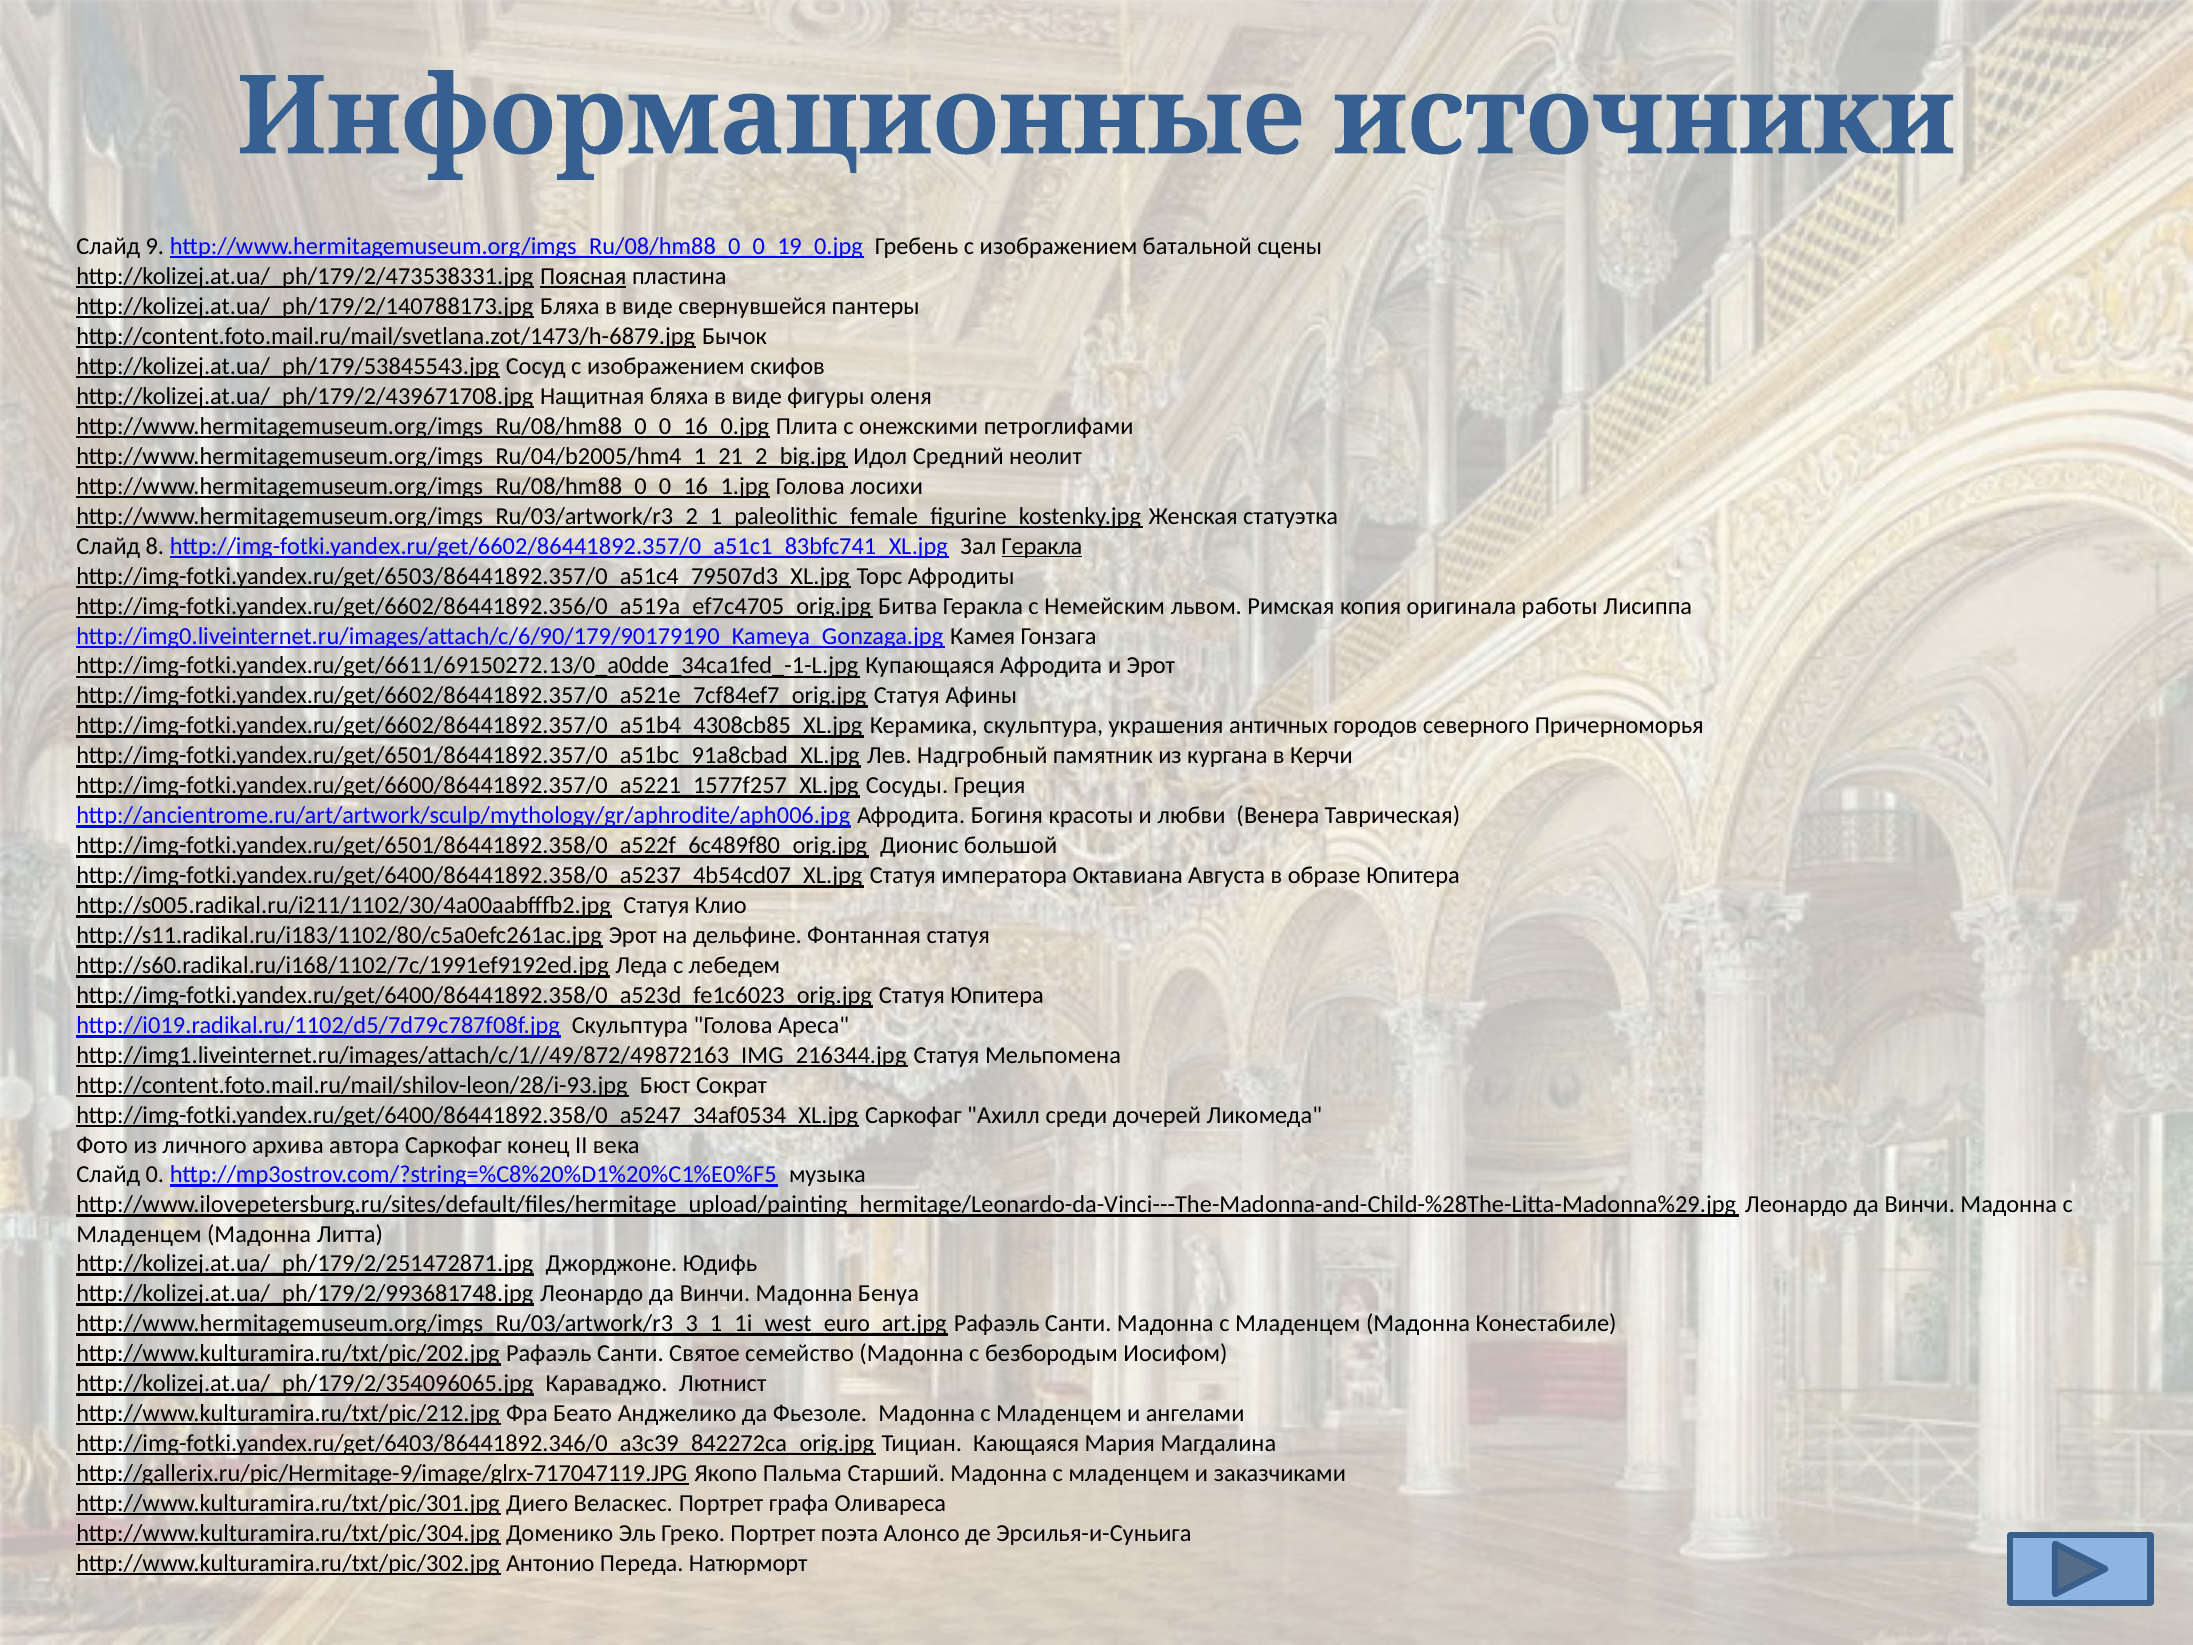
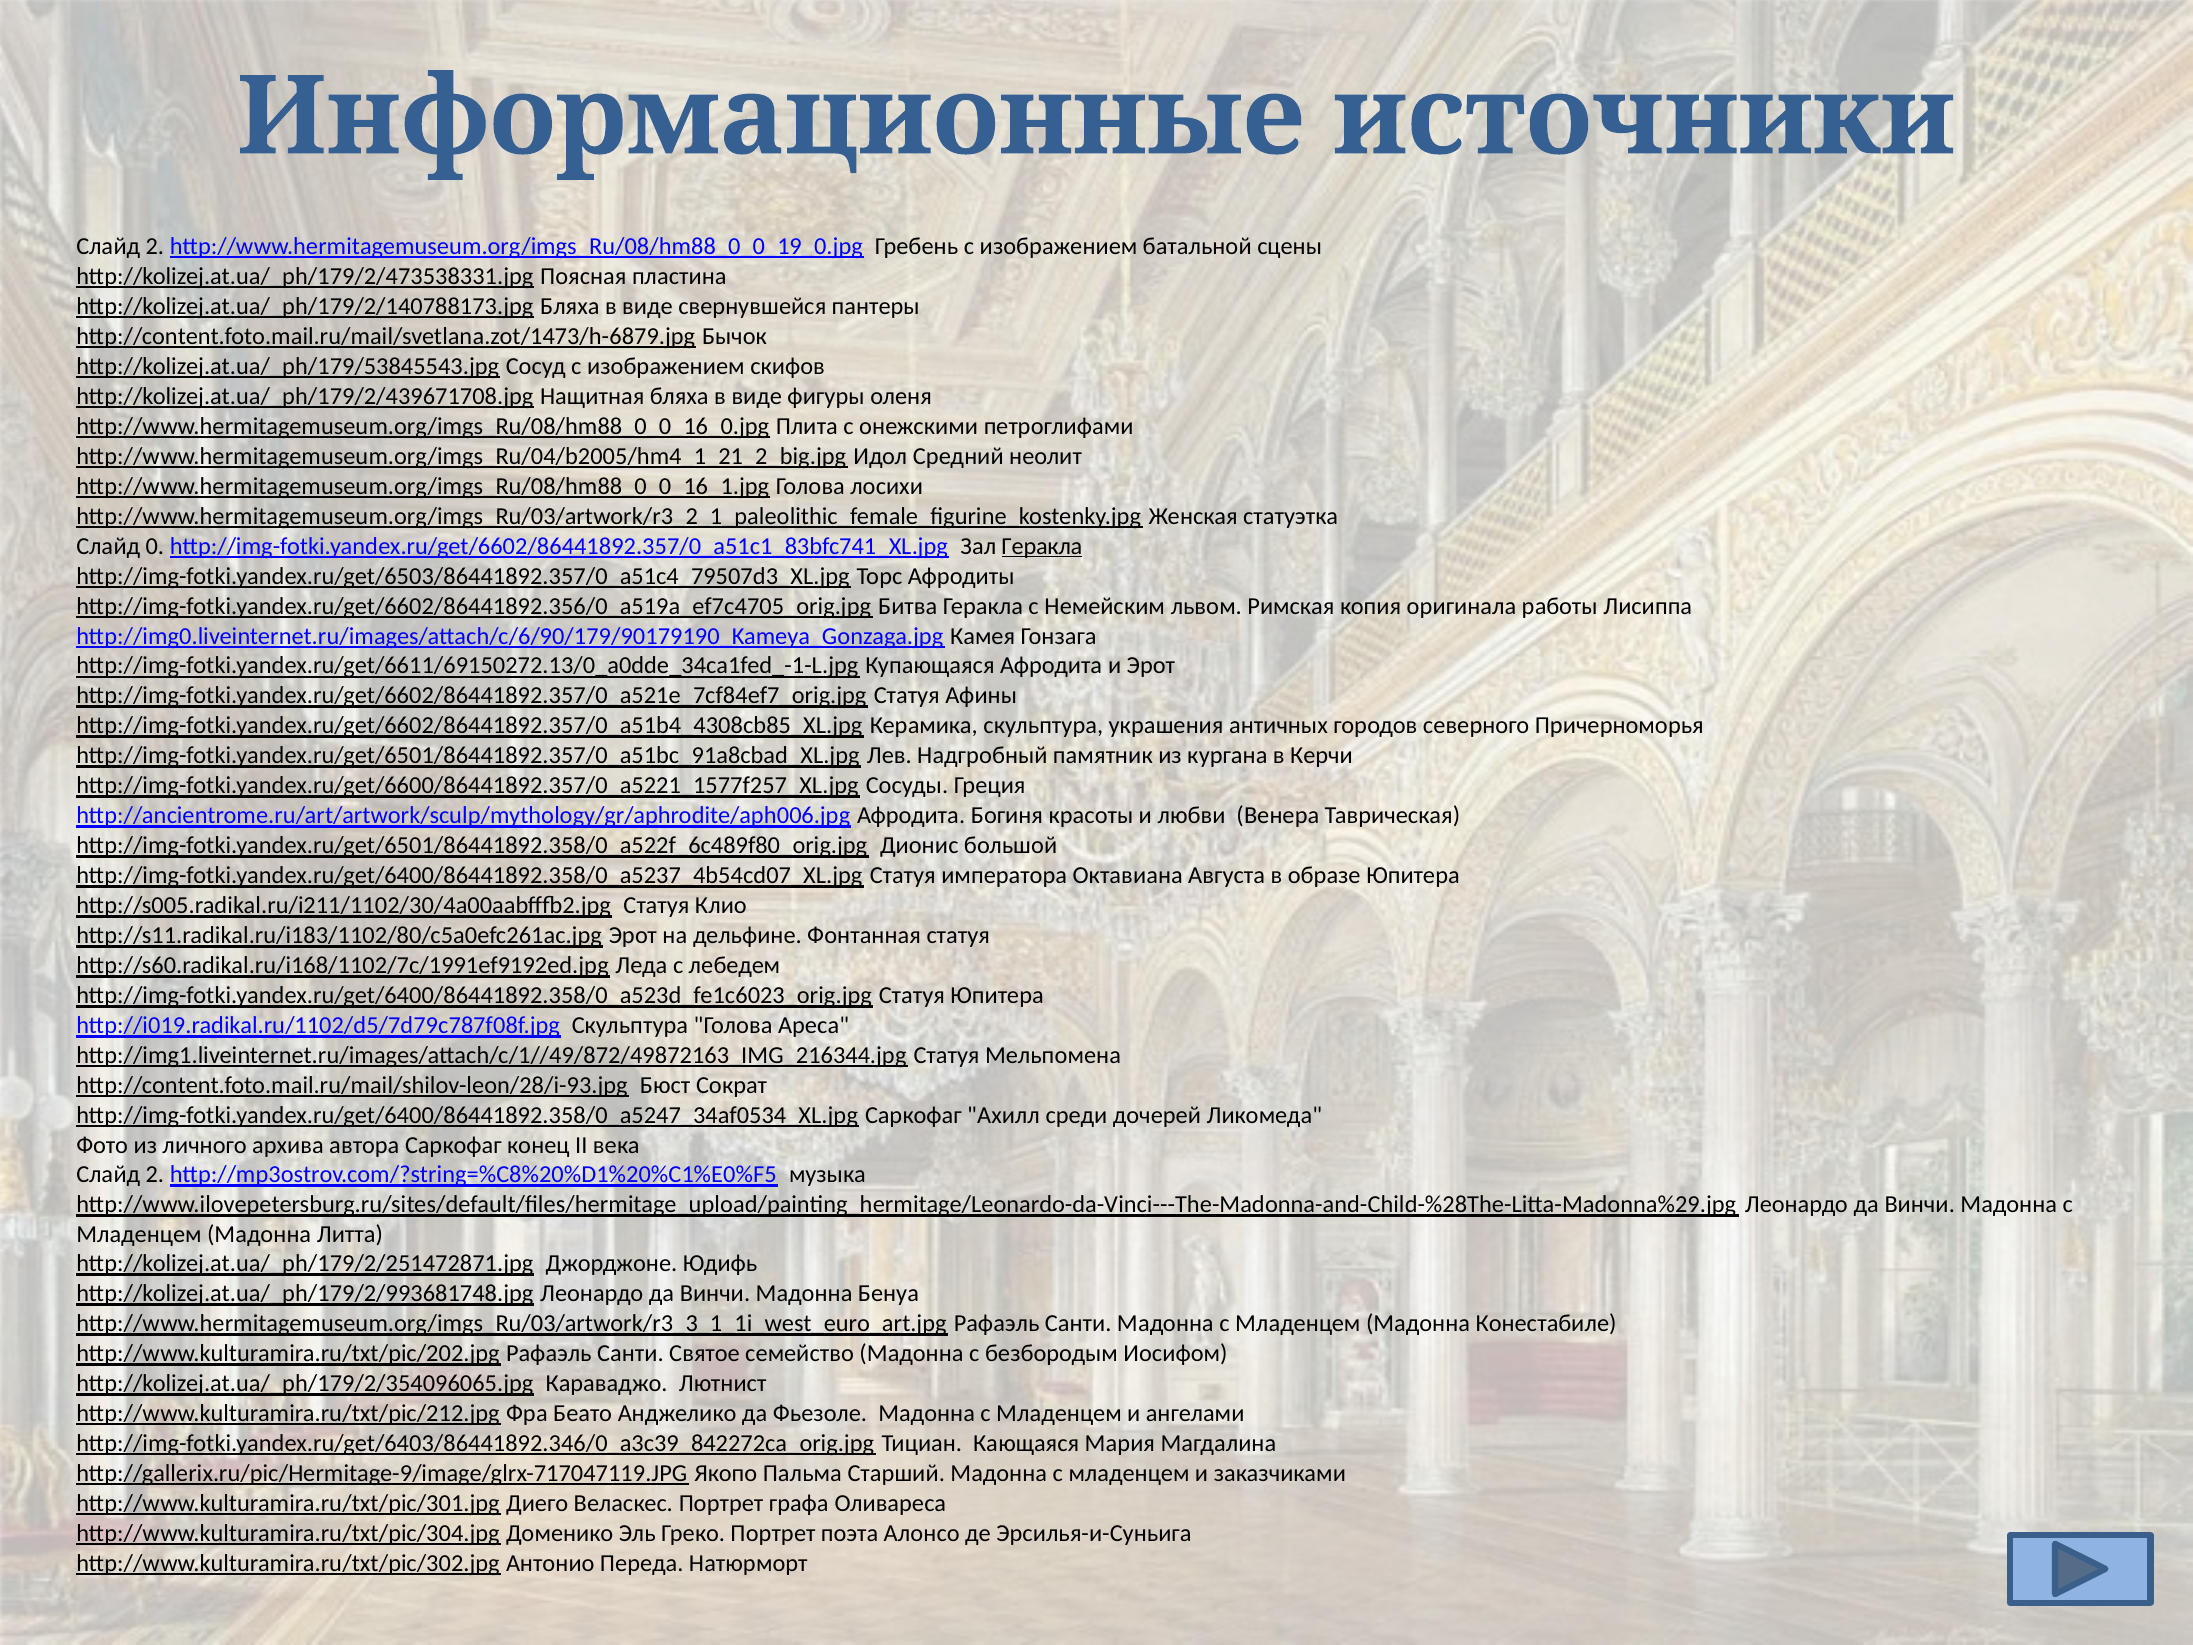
9: 9 -> 2 (155, 246)
Поясная underline: present -> none (583, 276)
8: 8 -> 0 (155, 546)
0: 0 -> 2 (155, 1174)
